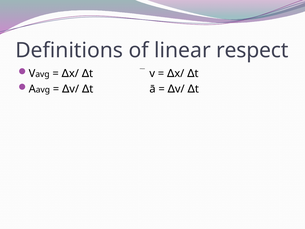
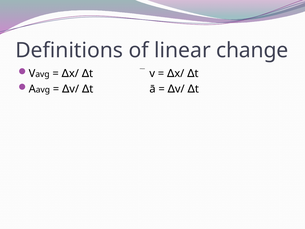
respect: respect -> change (252, 50)
